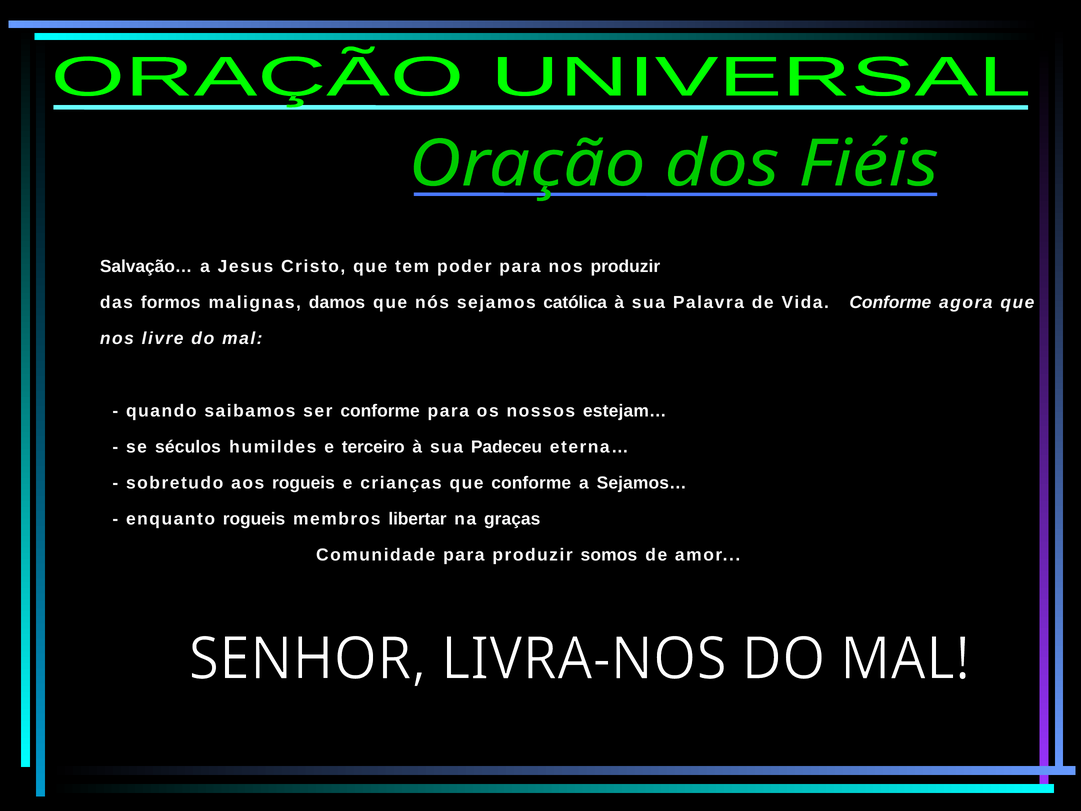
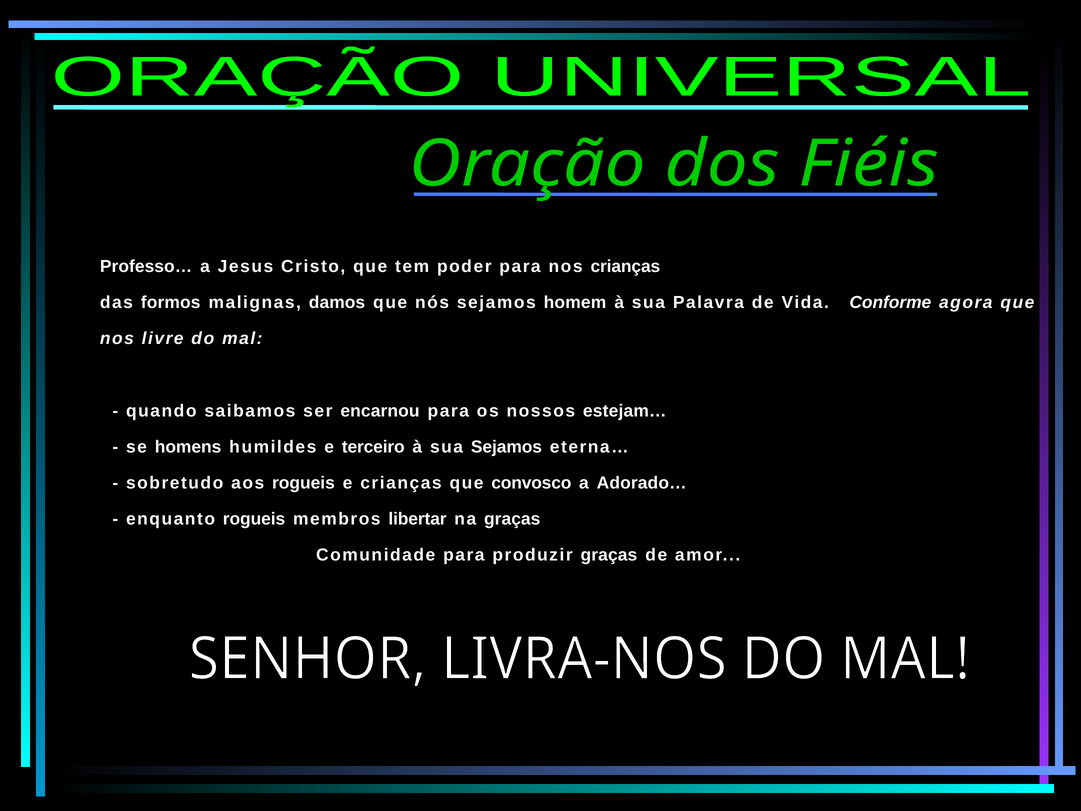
Salvação…: Salvação… -> Professo… (146, 266)
nos produzir: produzir -> crianças (625, 266)
católica: católica -> homem (575, 303)
ser conforme: conforme -> encarnou (380, 411)
séculos: séculos -> homens (188, 447)
sua Padeceu: Padeceu -> Sejamos (506, 447)
que conforme: conforme -> convosco (531, 483)
Sejamos…: Sejamos… -> Adorado… (642, 483)
produzir somos: somos -> graças (609, 555)
